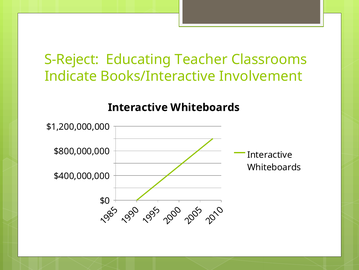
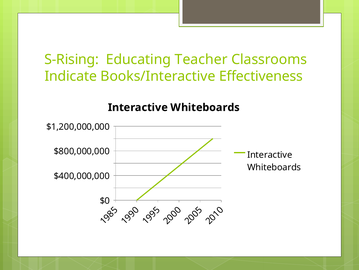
S-Reject: S-Reject -> S-Rising (72, 59)
Involvement: Involvement -> Effectiveness (261, 76)
